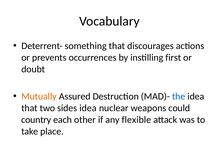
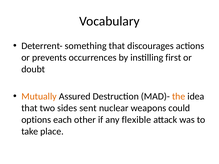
the colour: blue -> orange (179, 97)
sides idea: idea -> sent (88, 108)
country: country -> options (36, 120)
